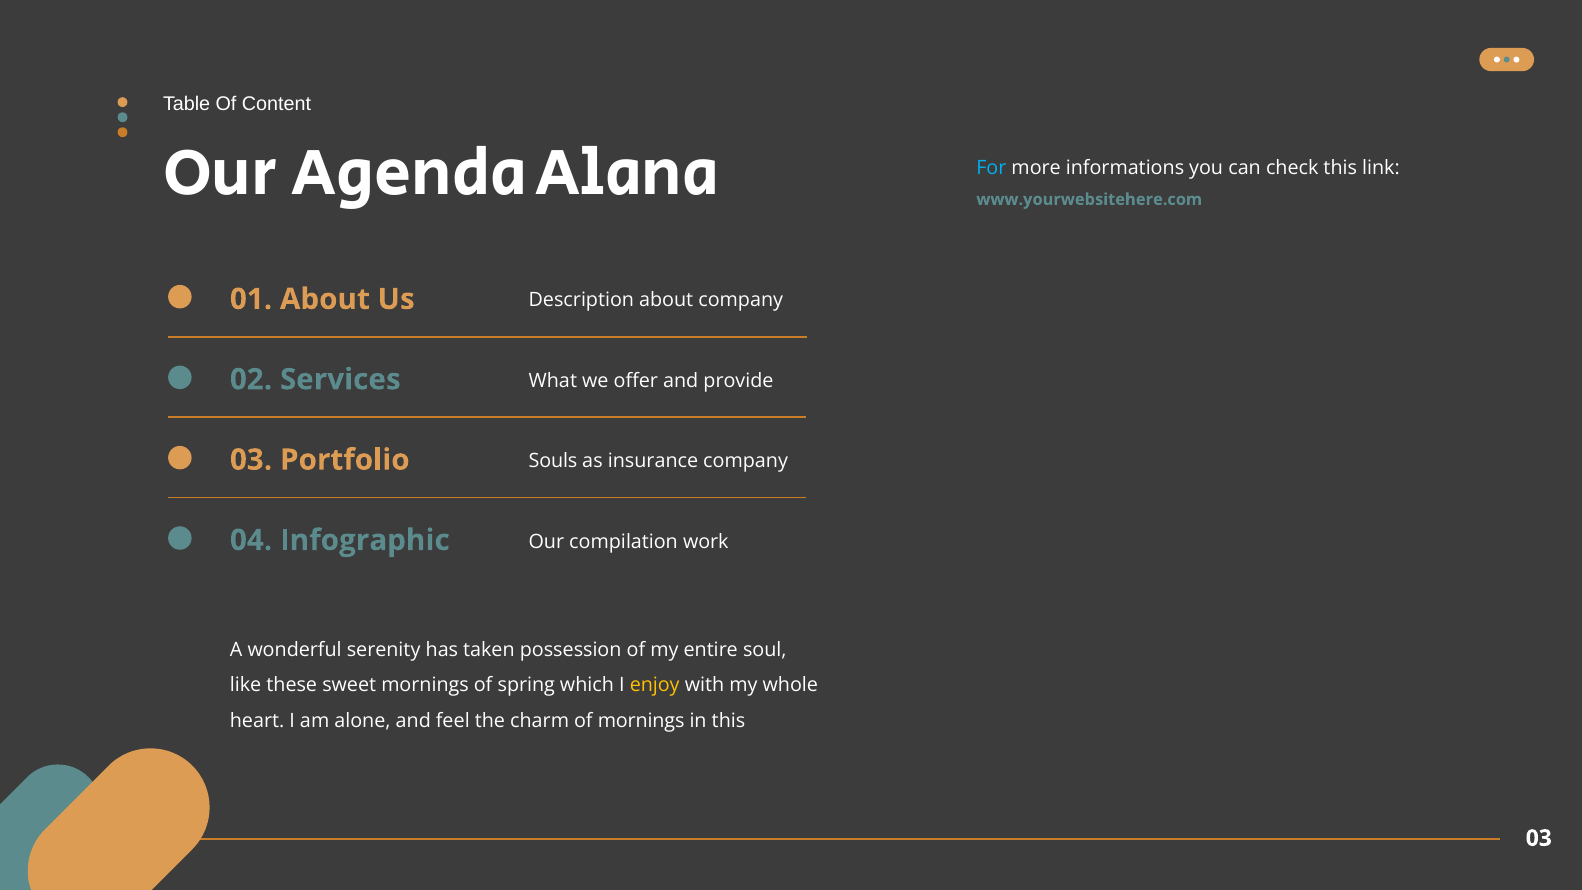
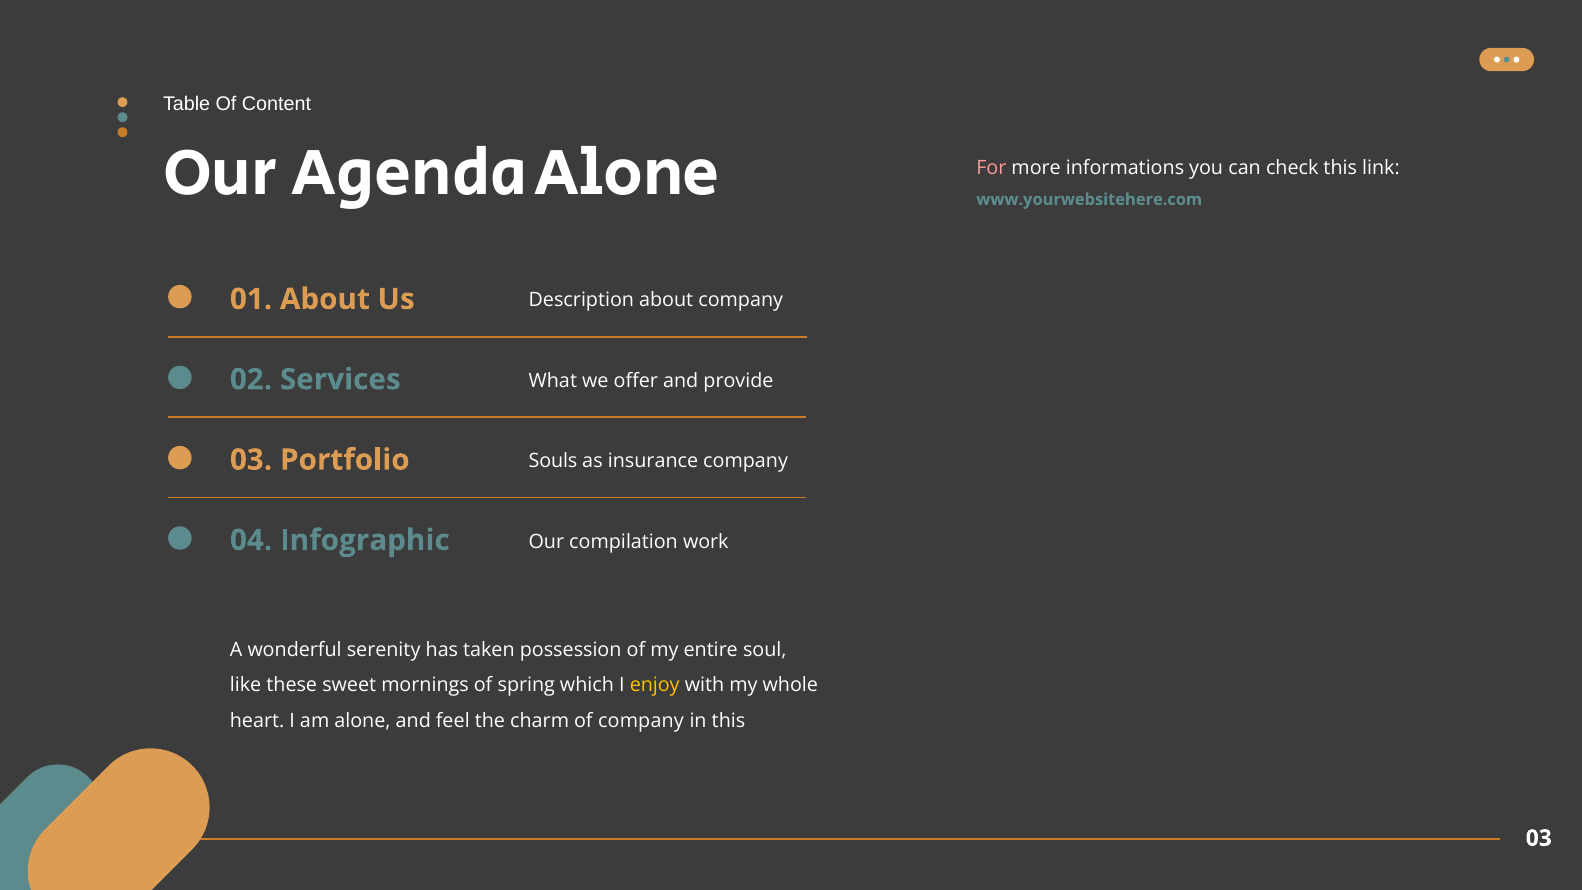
Agenda Alana: Alana -> Alone (627, 172)
For colour: light blue -> pink (991, 168)
of mornings: mornings -> company (641, 721)
